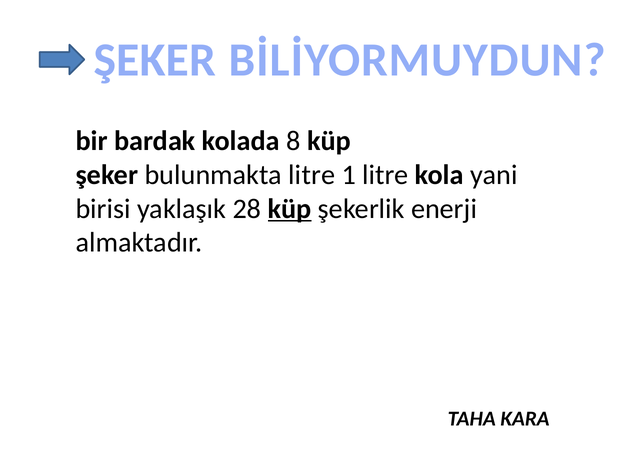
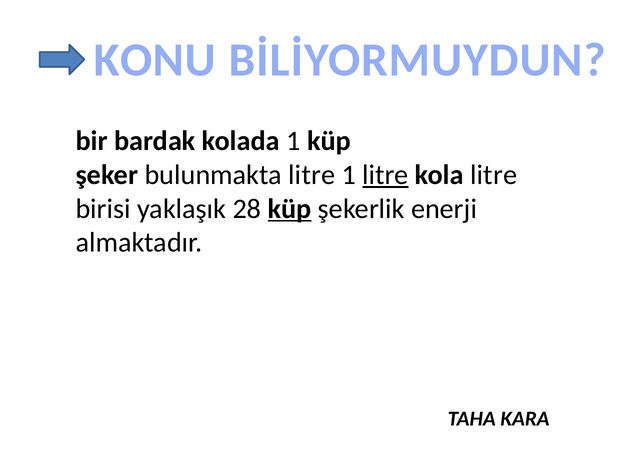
ŞEKER: ŞEKER -> KONU (155, 60)
kolada 8: 8 -> 1 (294, 141)
litre underline: none -> present (385, 175)
kola yani: yani -> litre (494, 175)
